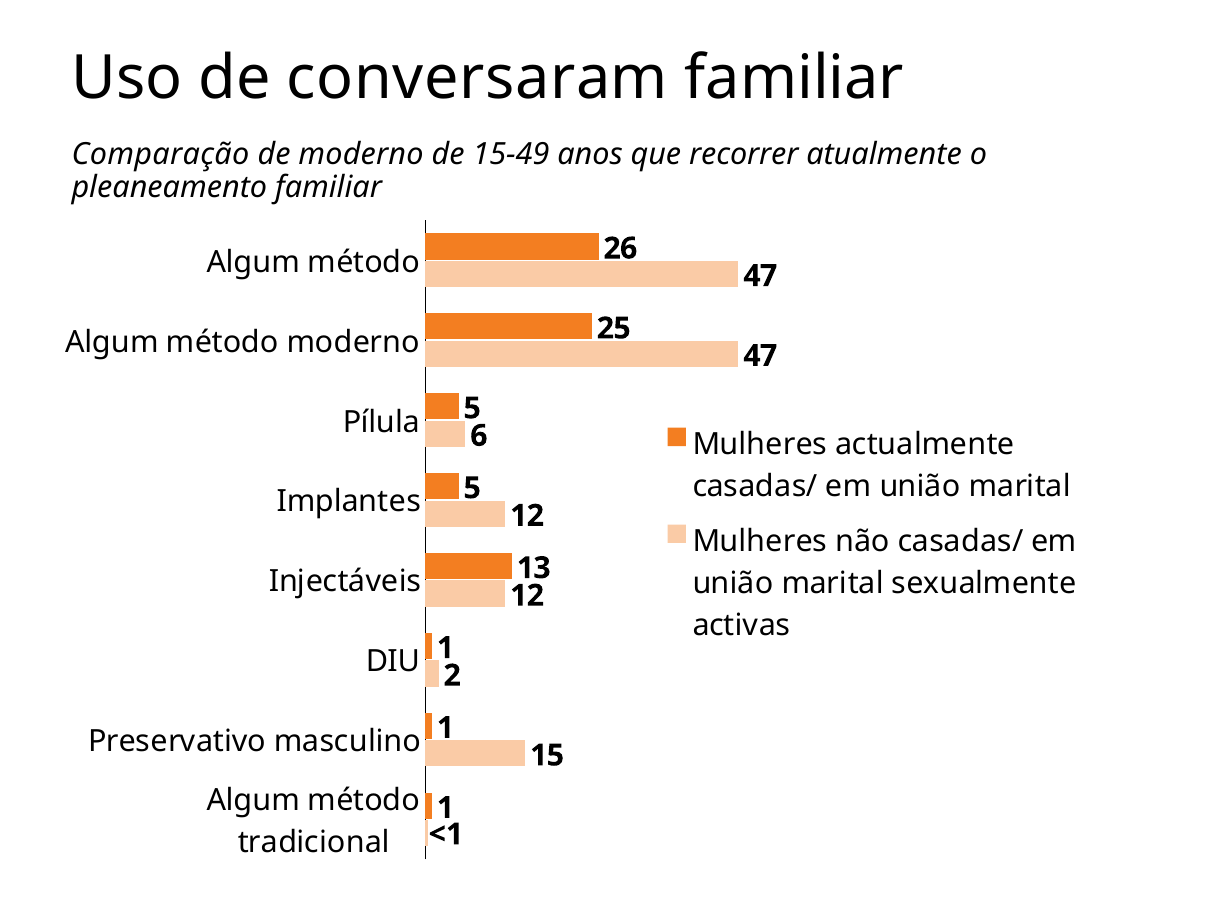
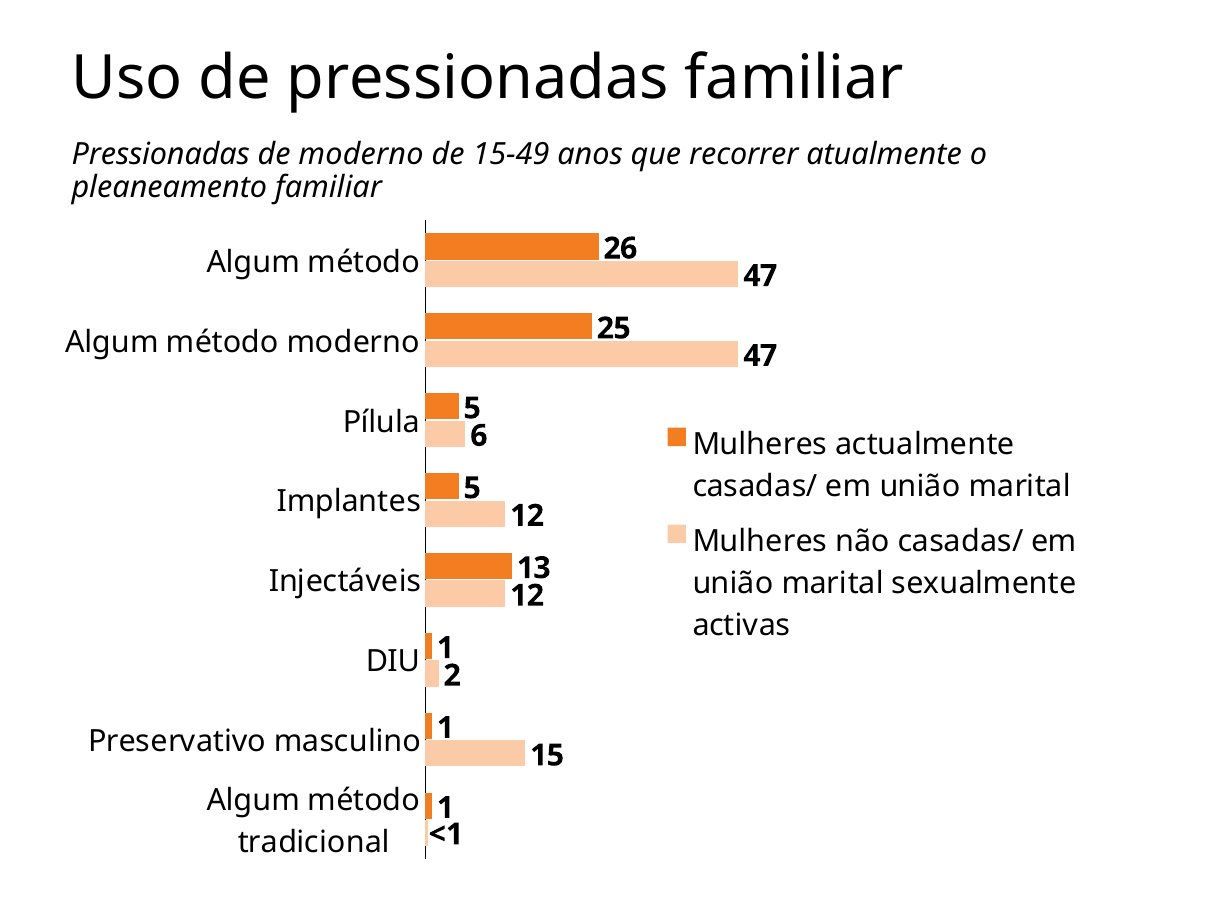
de conversaram: conversaram -> pressionadas (478, 78)
Comparação: Comparação -> Pressionadas (161, 154)
